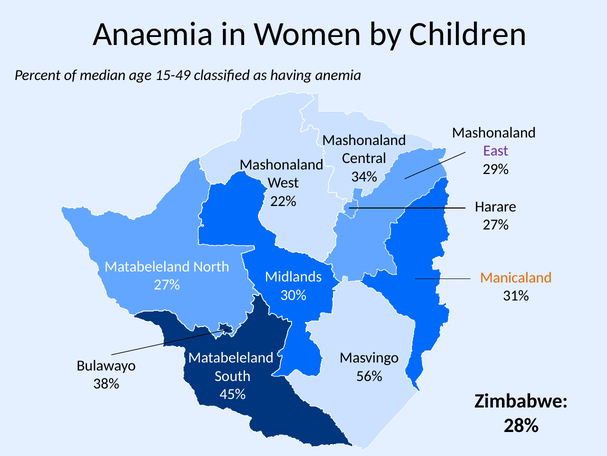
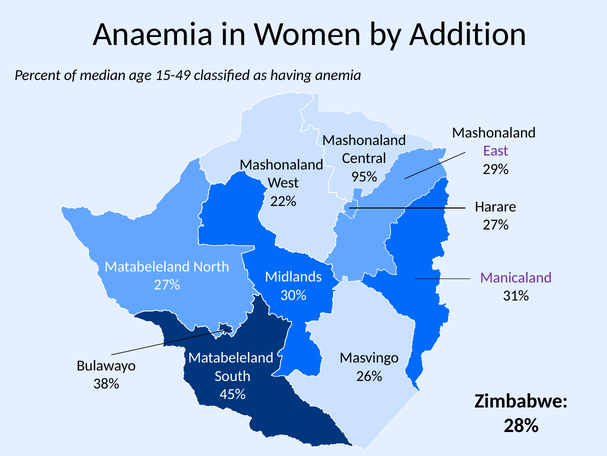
Children: Children -> Addition (468, 34)
34%: 34% -> 95% (364, 176)
Manicaland colour: orange -> purple (516, 277)
56%: 56% -> 26% (369, 376)
